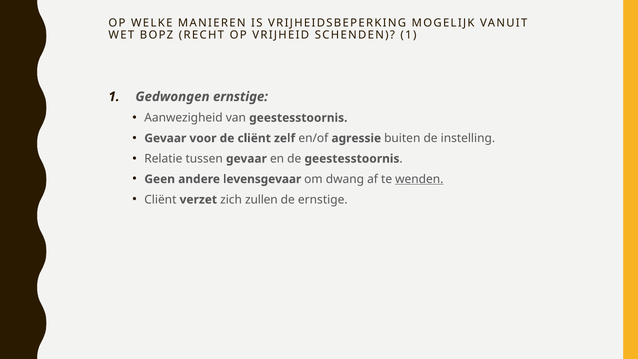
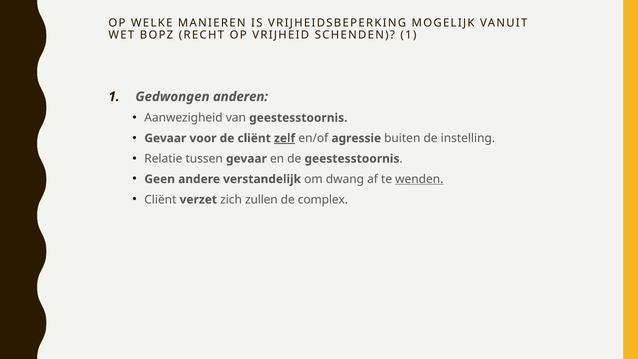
Gedwongen ernstige: ernstige -> anderen (241, 97)
zelf underline: none -> present (285, 138)
levensgevaar: levensgevaar -> verstandelijk (262, 179)
de ernstige: ernstige -> complex (323, 200)
